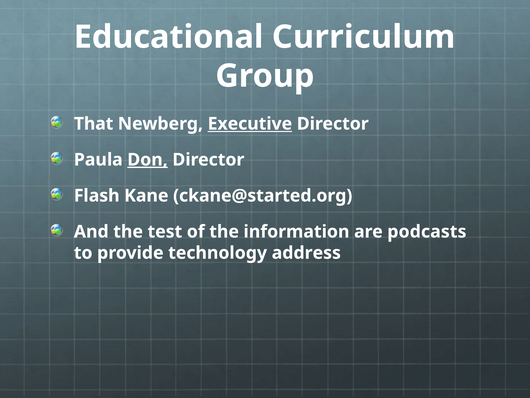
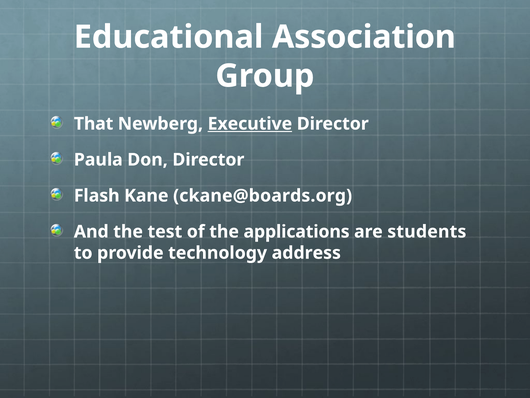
Curriculum: Curriculum -> Association (364, 37)
Don underline: present -> none (148, 160)
ckane@started.org: ckane@started.org -> ckane@boards.org (263, 195)
information: information -> applications (297, 231)
podcasts: podcasts -> students (427, 231)
